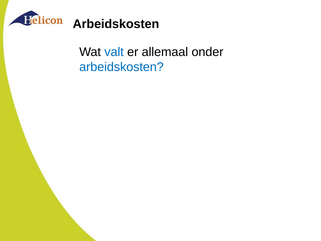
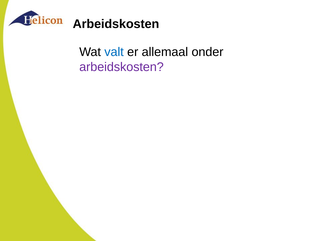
arbeidskosten colour: blue -> purple (121, 67)
